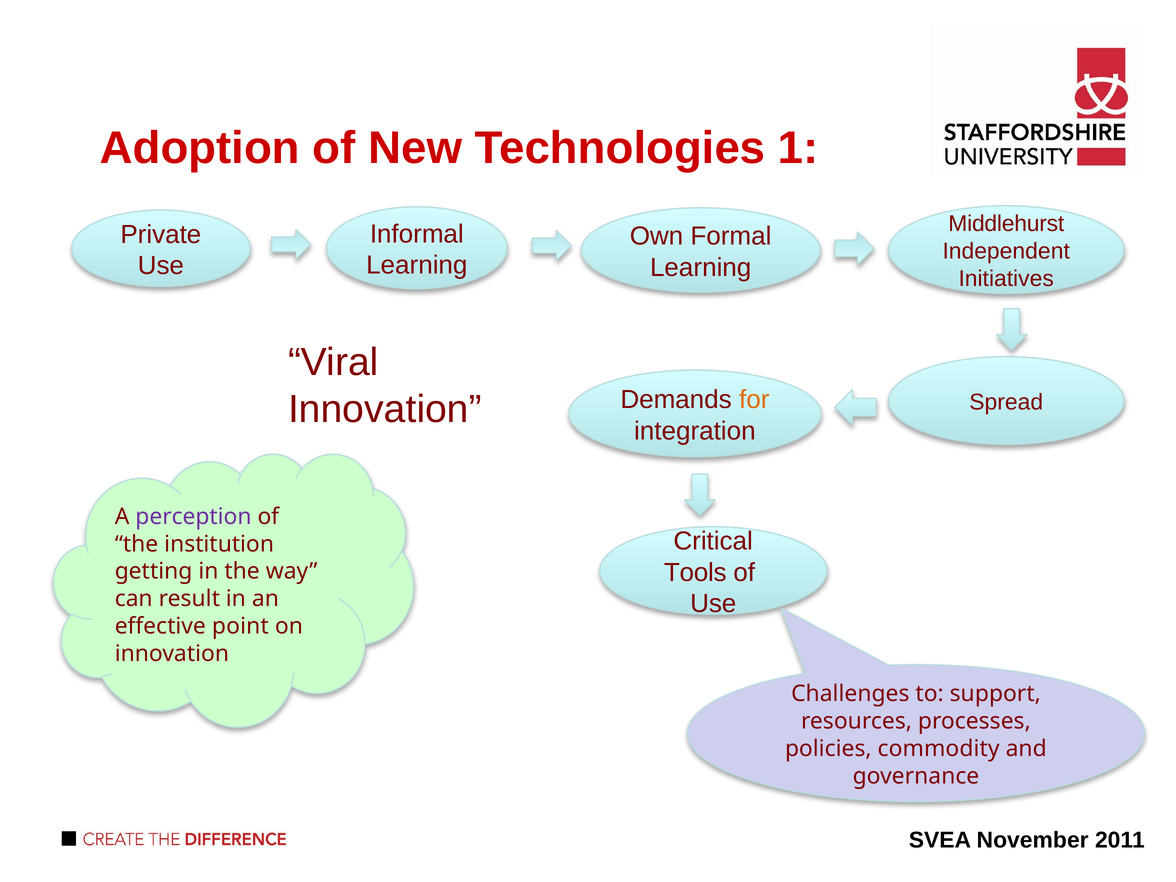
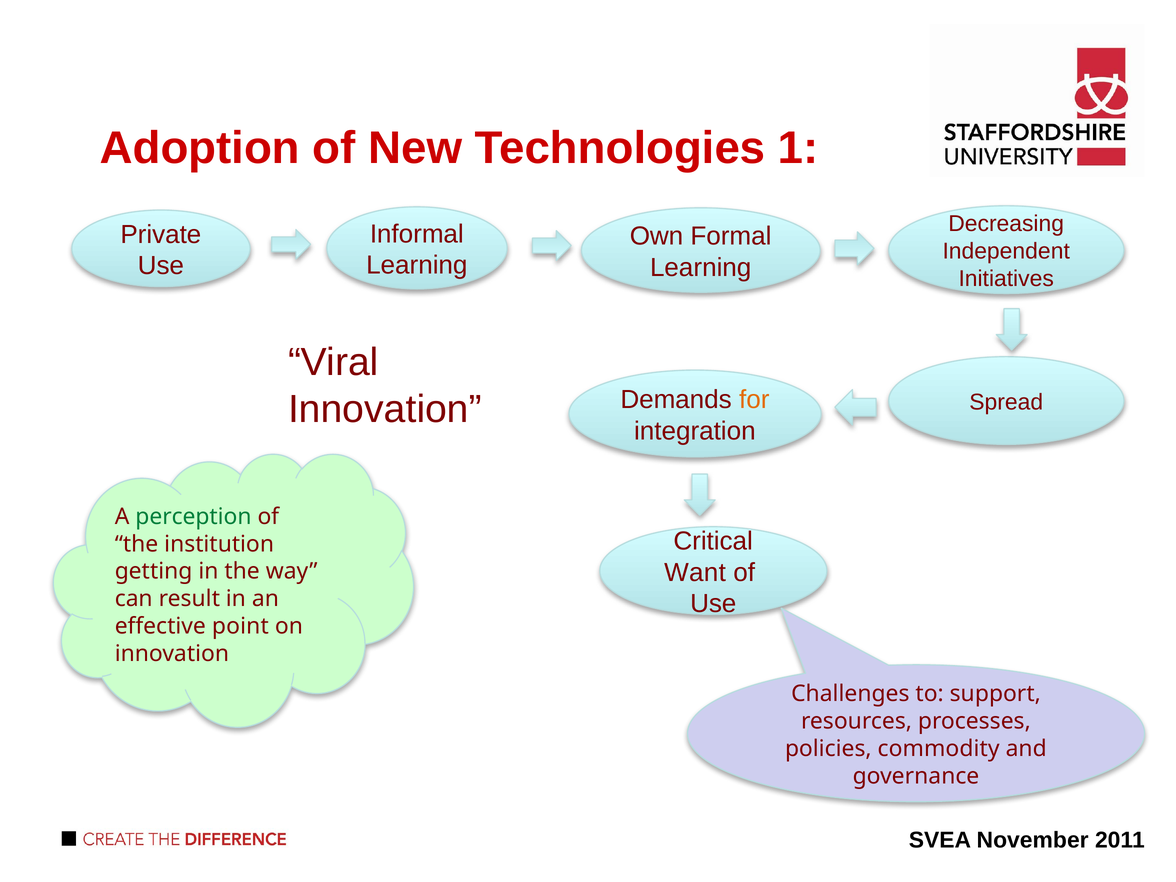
Middlehurst: Middlehurst -> Decreasing (1006, 224)
perception colour: purple -> green (193, 517)
Tools: Tools -> Want (695, 572)
